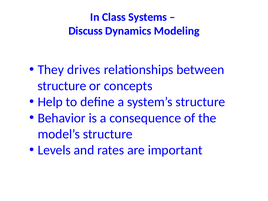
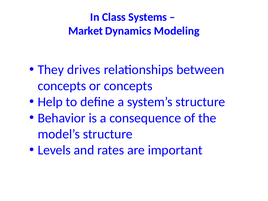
Discuss: Discuss -> Market (86, 31)
structure: structure -> concepts (62, 86)
